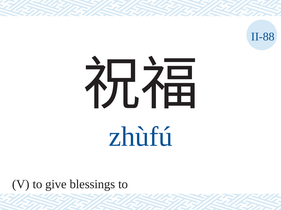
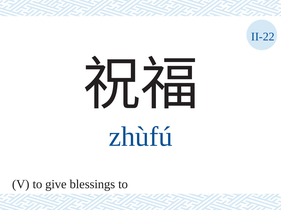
II-88: II-88 -> II-22 (263, 37)
